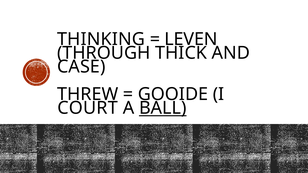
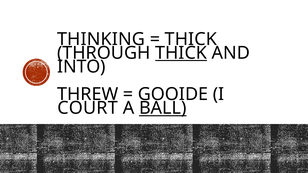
LEVEN: LEVEN -> THICK (191, 39)
THICK underline: none -> present (181, 53)
CASE: CASE -> INTO (81, 67)
